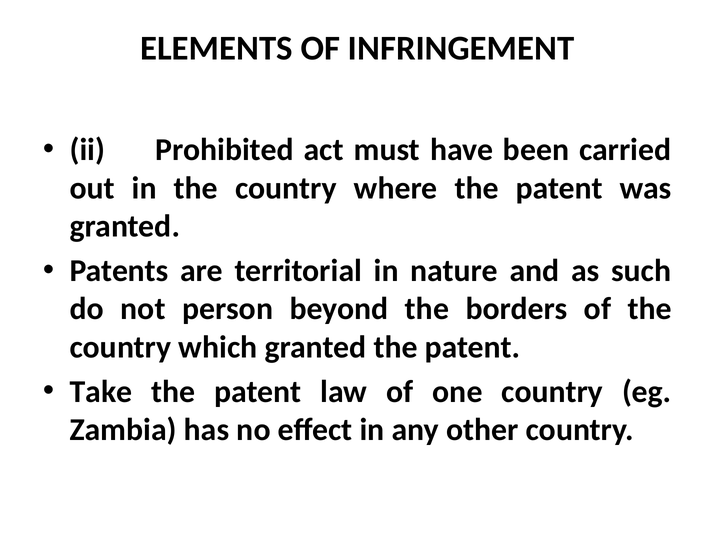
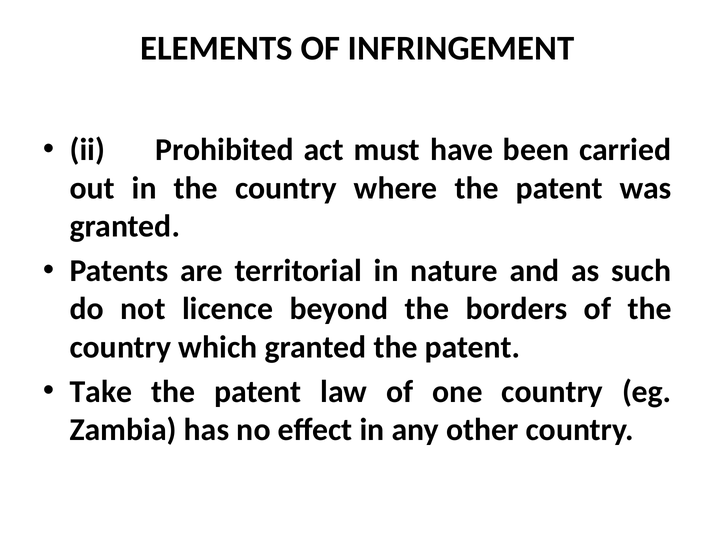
person: person -> licence (228, 309)
